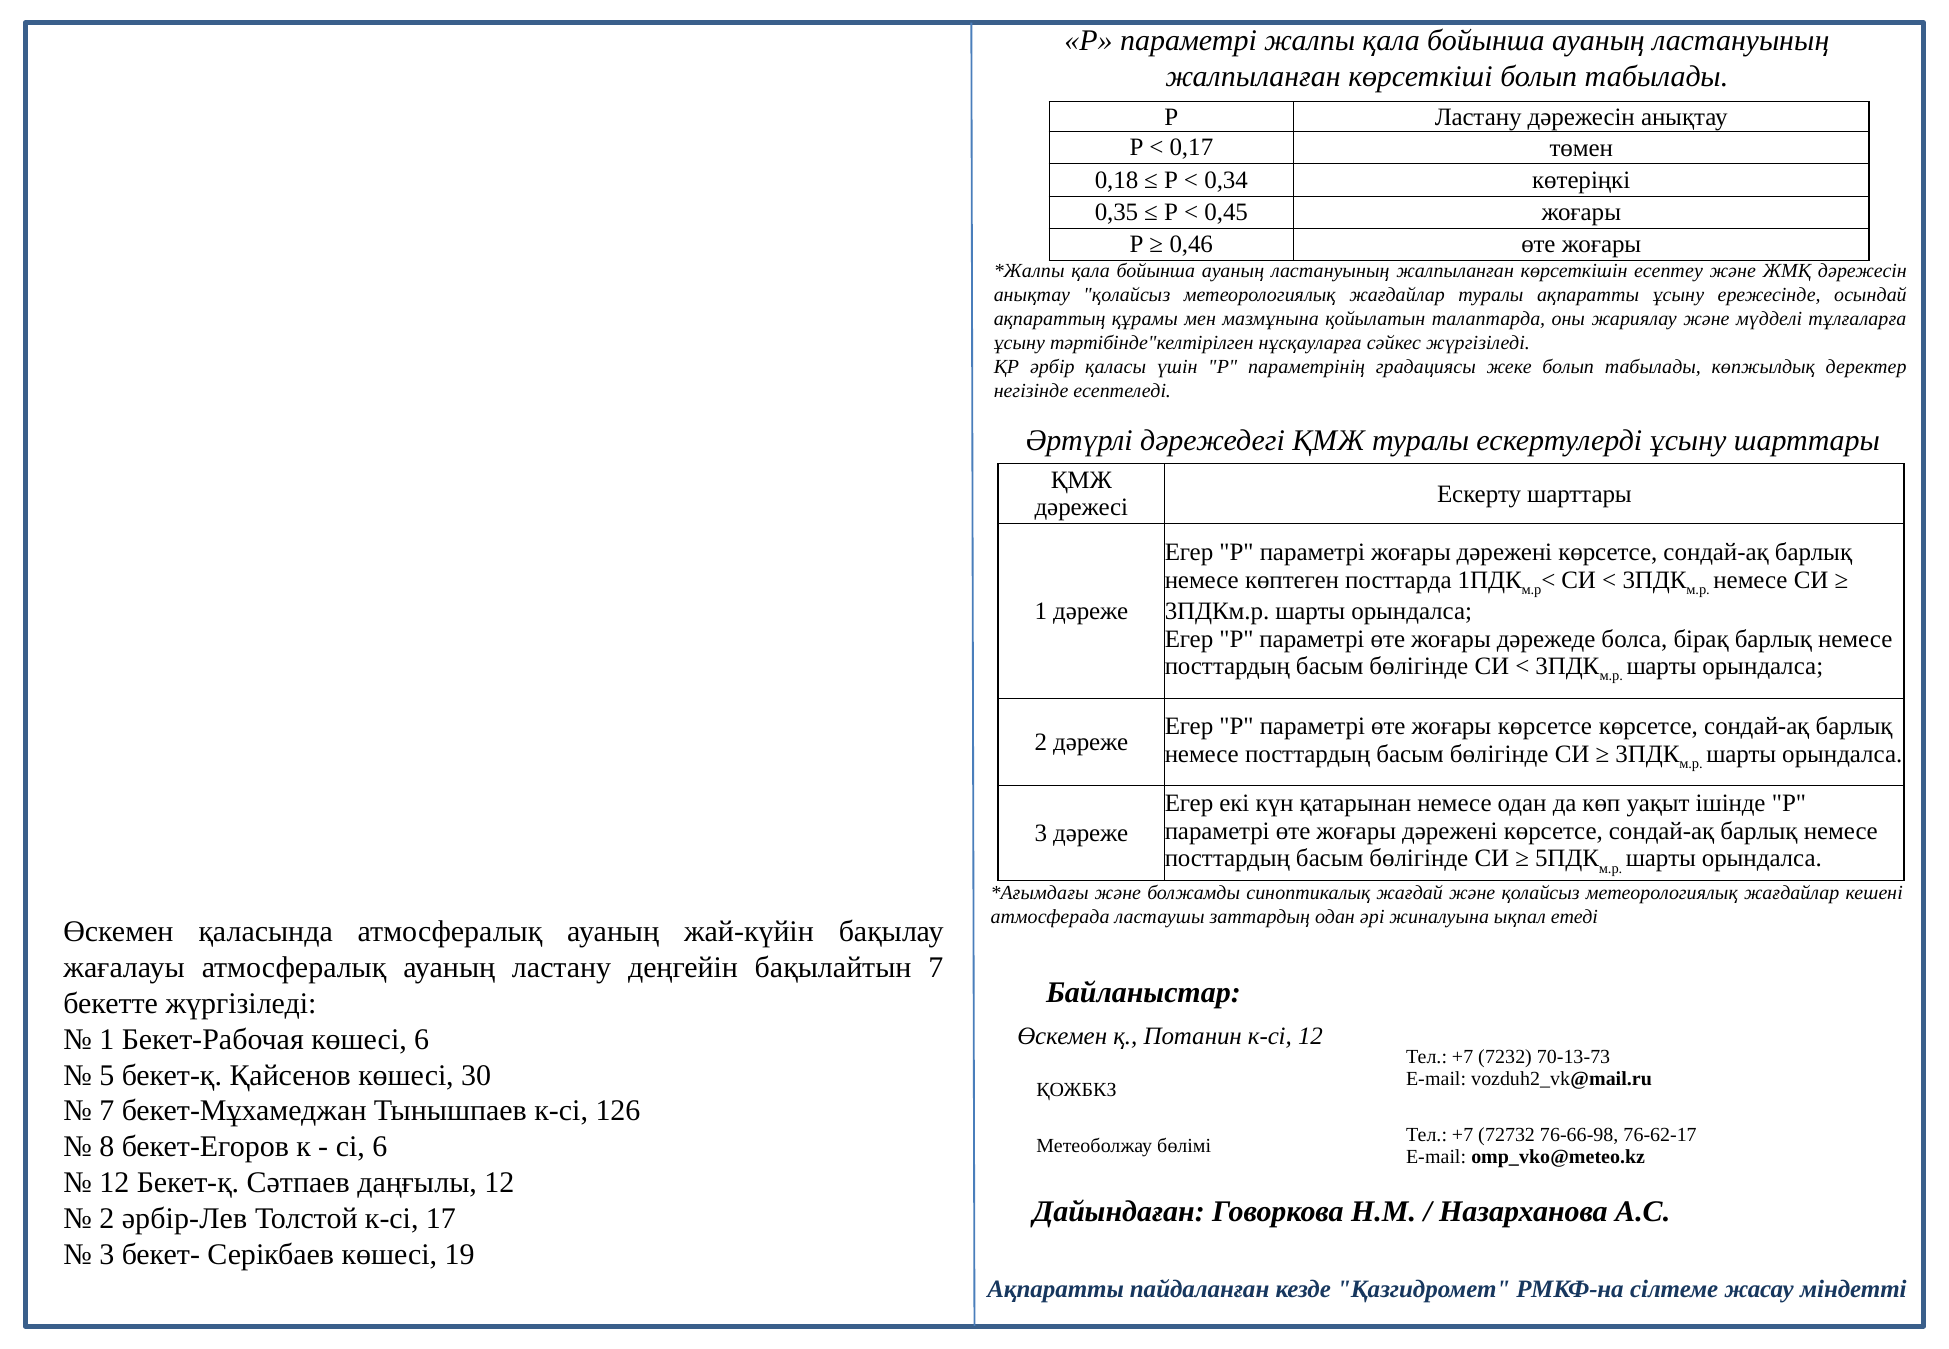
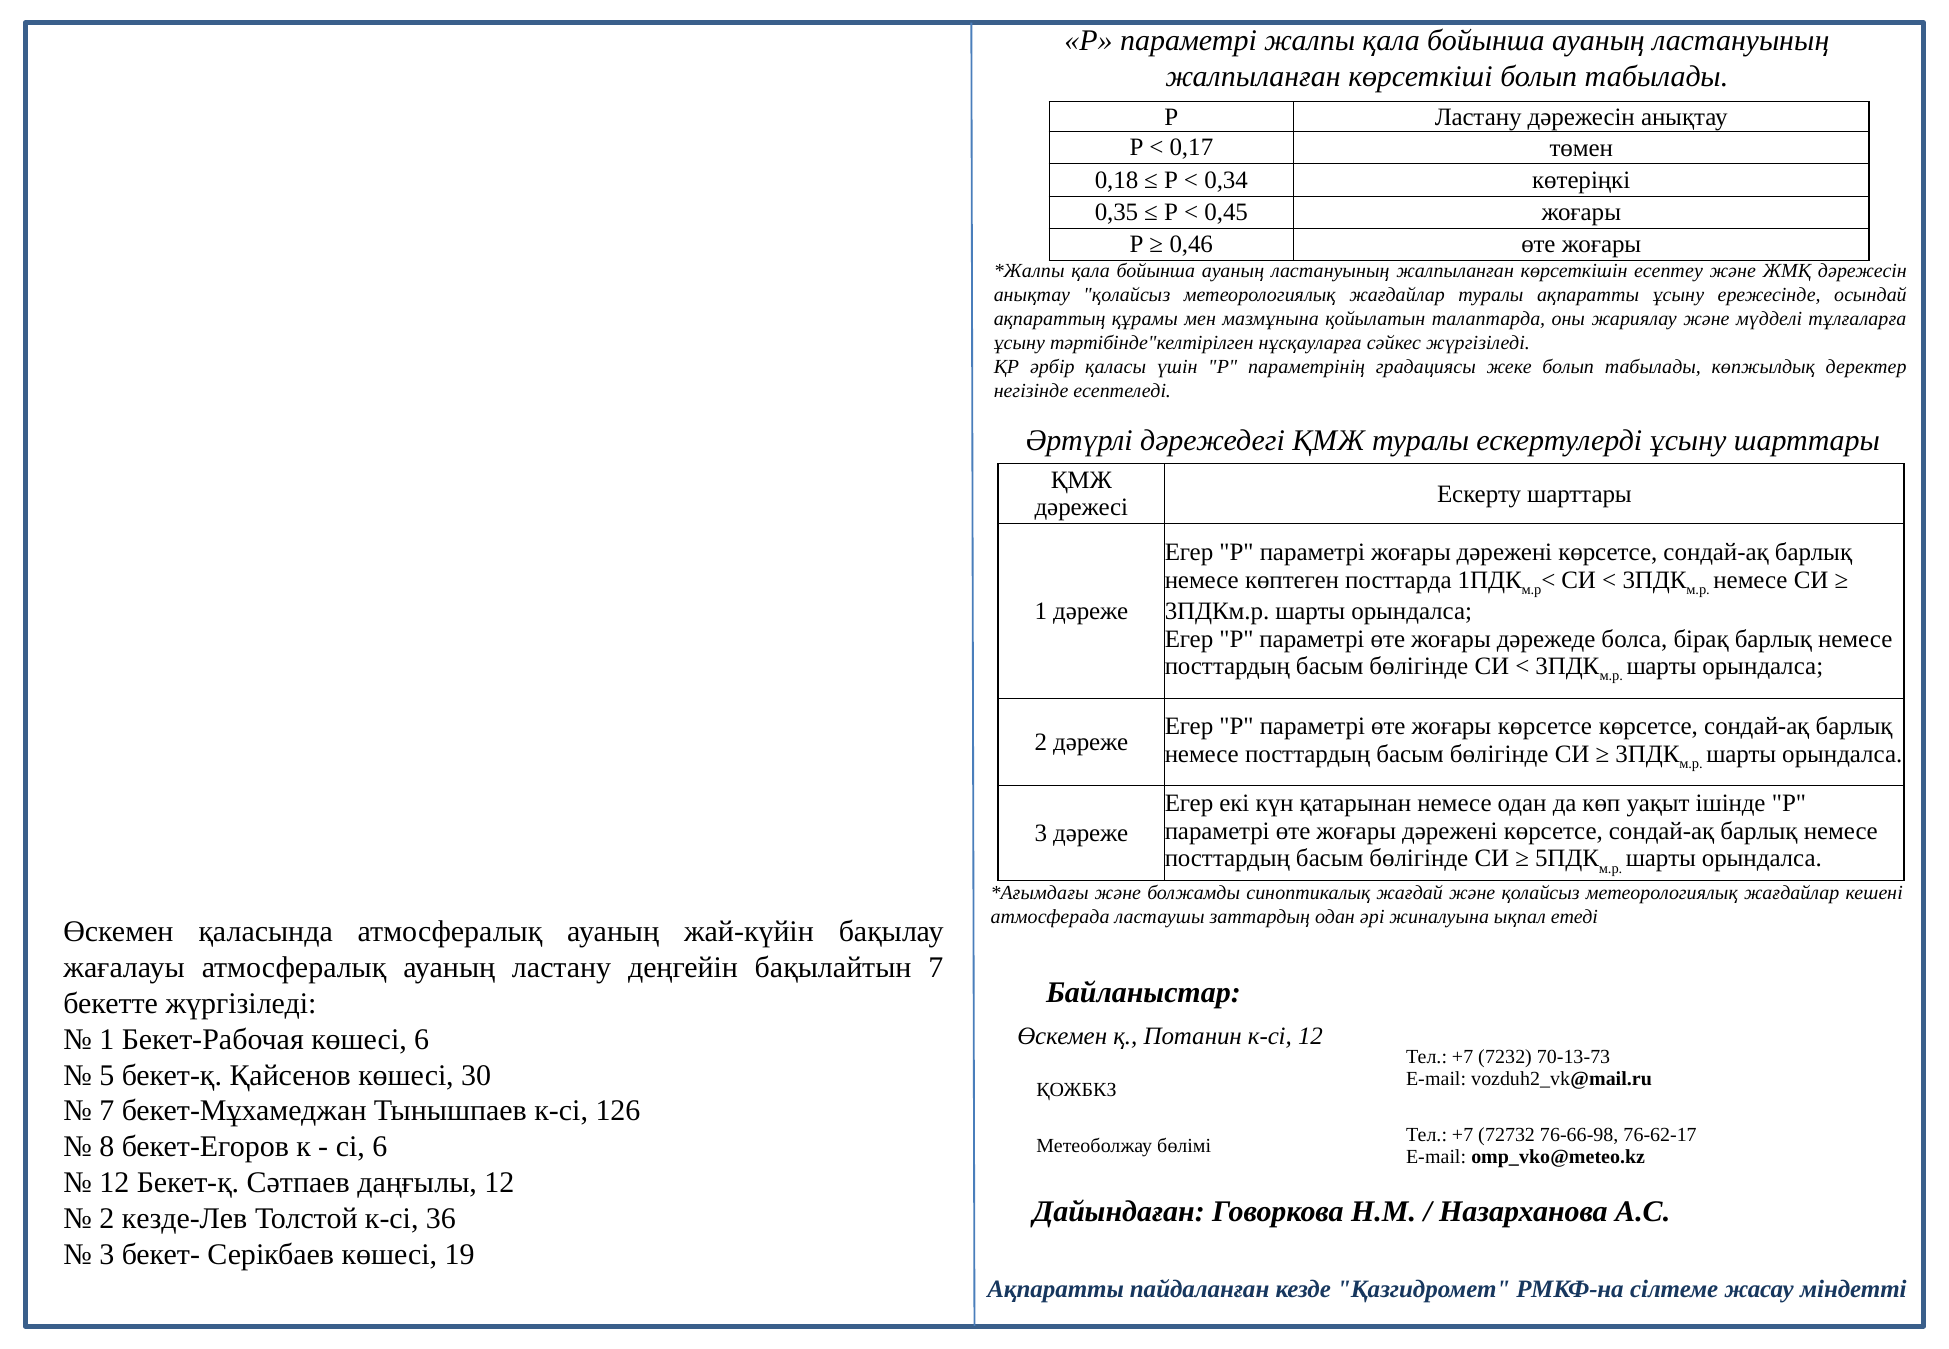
әрбір-Лев: әрбір-Лев -> кезде-Лев (185, 1219)
17: 17 -> 36 (441, 1219)
